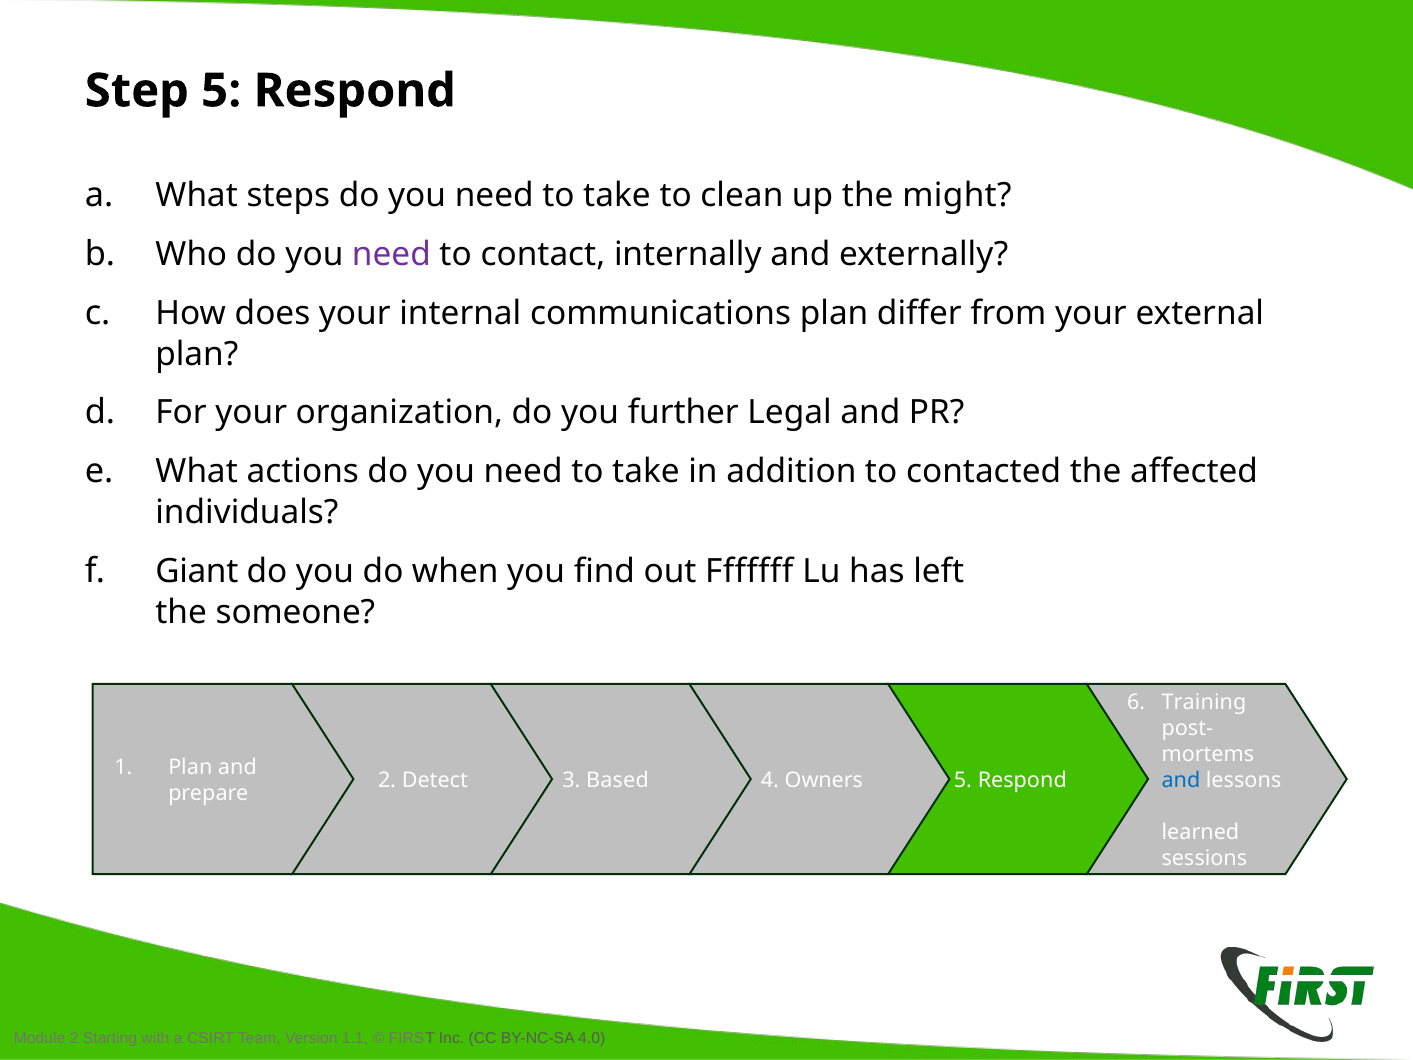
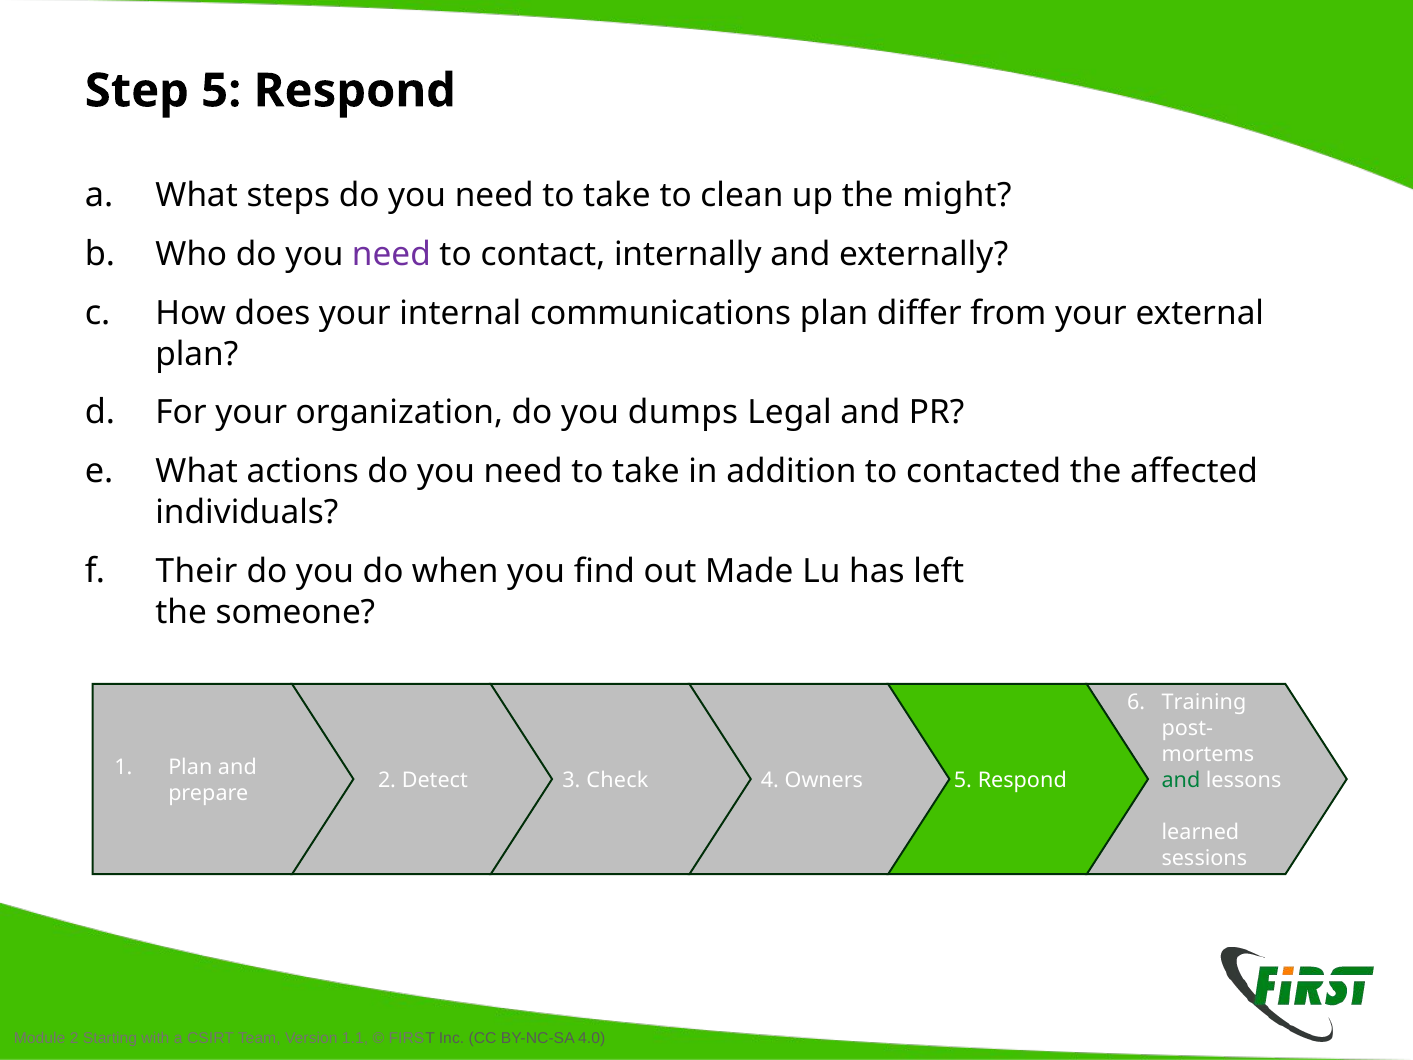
further: further -> dumps (683, 413)
Giant: Giant -> Their (196, 571)
Fffffff: Fffffff -> Made (749, 571)
Based: Based -> Check (617, 780)
and colour: blue -> green (1181, 780)
